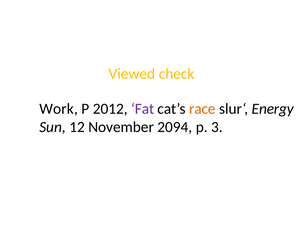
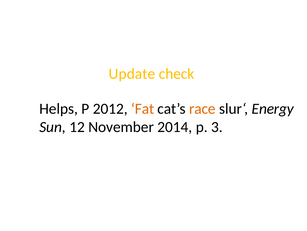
Viewed: Viewed -> Update (132, 74)
Work: Work -> Helps (59, 108)
Fat colour: purple -> orange (143, 108)
2094: 2094 -> 2014 (175, 127)
